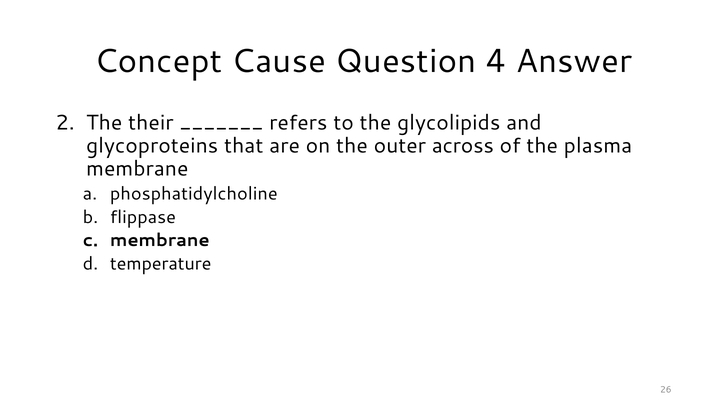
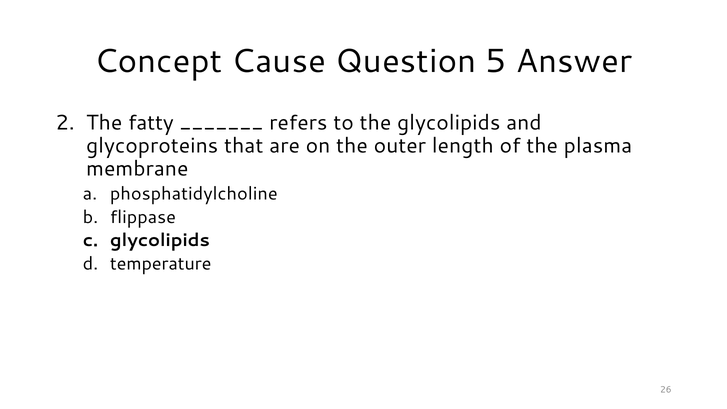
4: 4 -> 5 (496, 61)
their: their -> fatty (151, 123)
across: across -> length (463, 146)
membrane: membrane -> glycolipids (160, 240)
